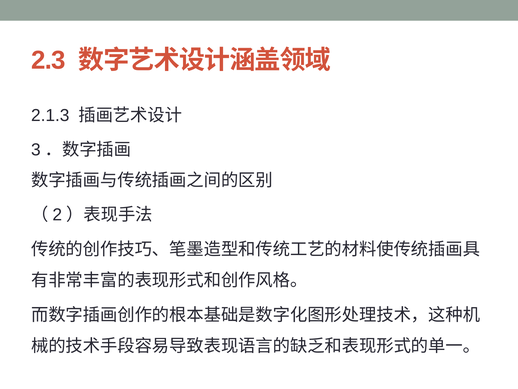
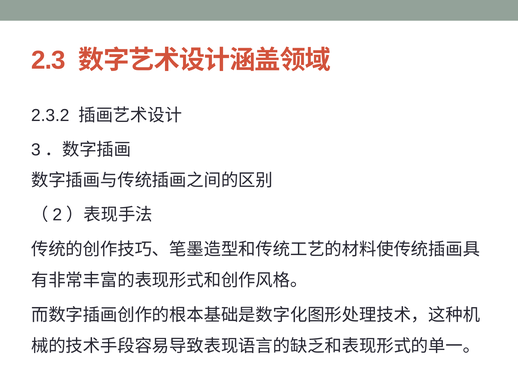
2.1.3: 2.1.3 -> 2.3.2 (50, 115)
